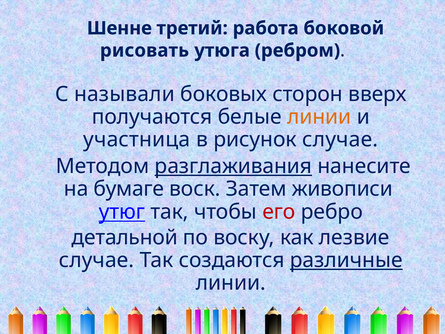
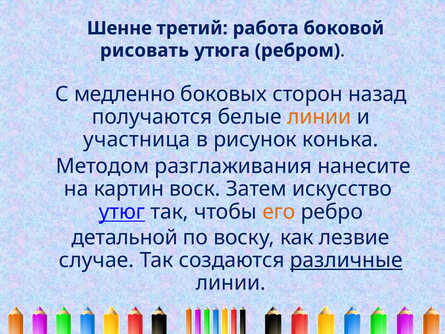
называли: называли -> медленно (125, 94)
вверх: вверх -> назад (377, 94)
рисунок случае: случае -> конька (340, 140)
разглаживания underline: present -> none (233, 166)
бумаге: бумаге -> картин (129, 189)
живописи: живописи -> искусство (342, 189)
его colour: red -> orange (279, 212)
